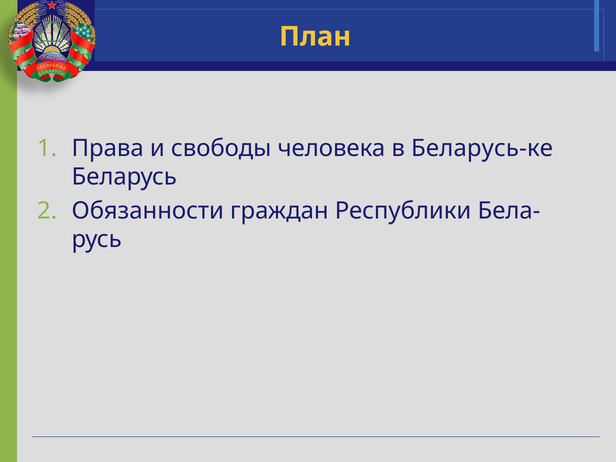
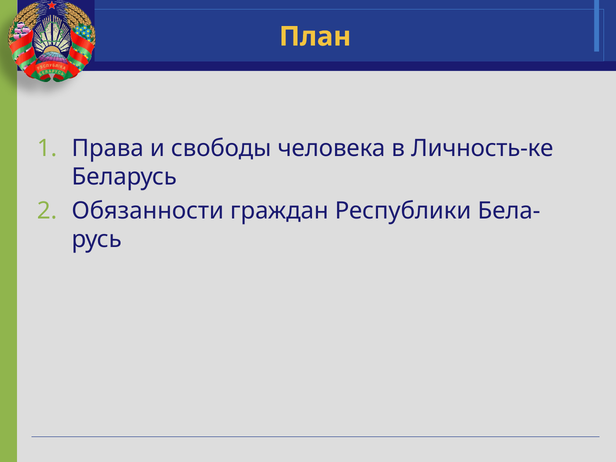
Беларусь-ке: Беларусь-ке -> Личность-ке (482, 148)
